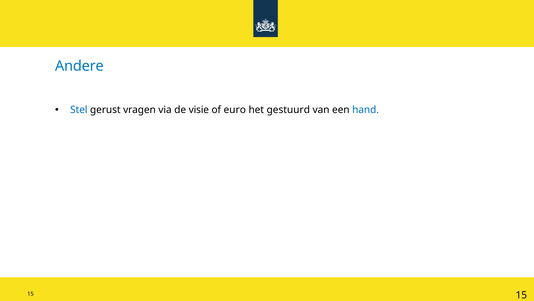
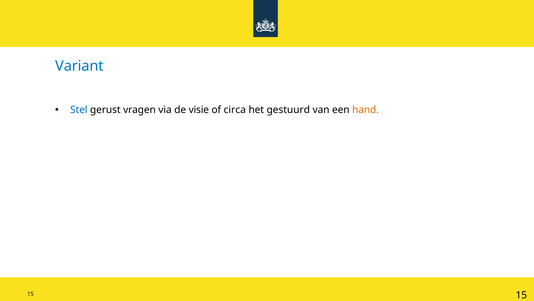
Andere: Andere -> Variant (79, 66)
euro: euro -> circa (235, 110)
hand colour: blue -> orange (366, 110)
